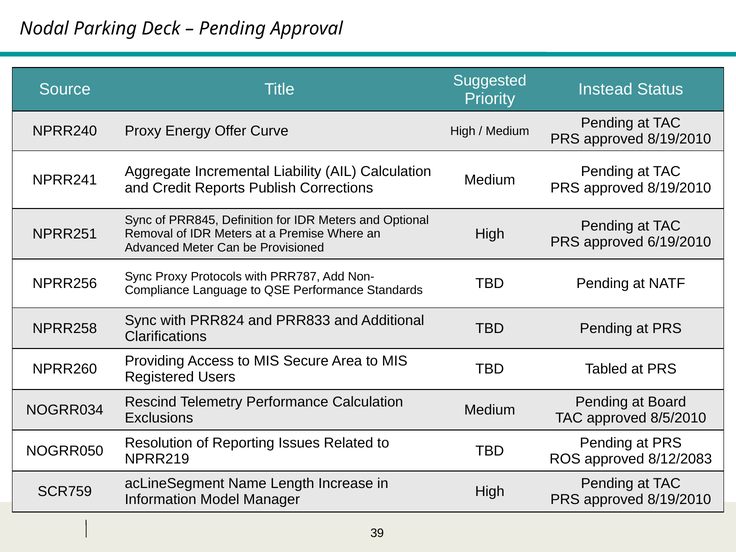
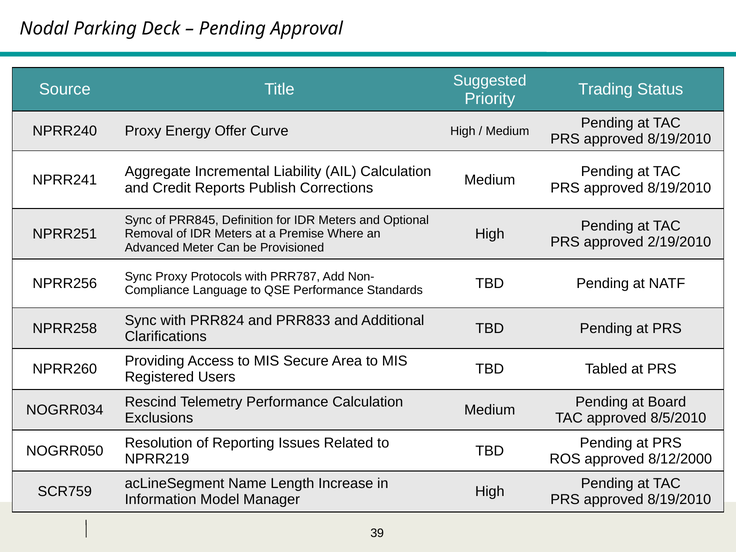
Instead: Instead -> Trading (606, 90)
6/19/2010: 6/19/2010 -> 2/19/2010 (679, 242)
8/12/2083: 8/12/2083 -> 8/12/2000 (680, 459)
